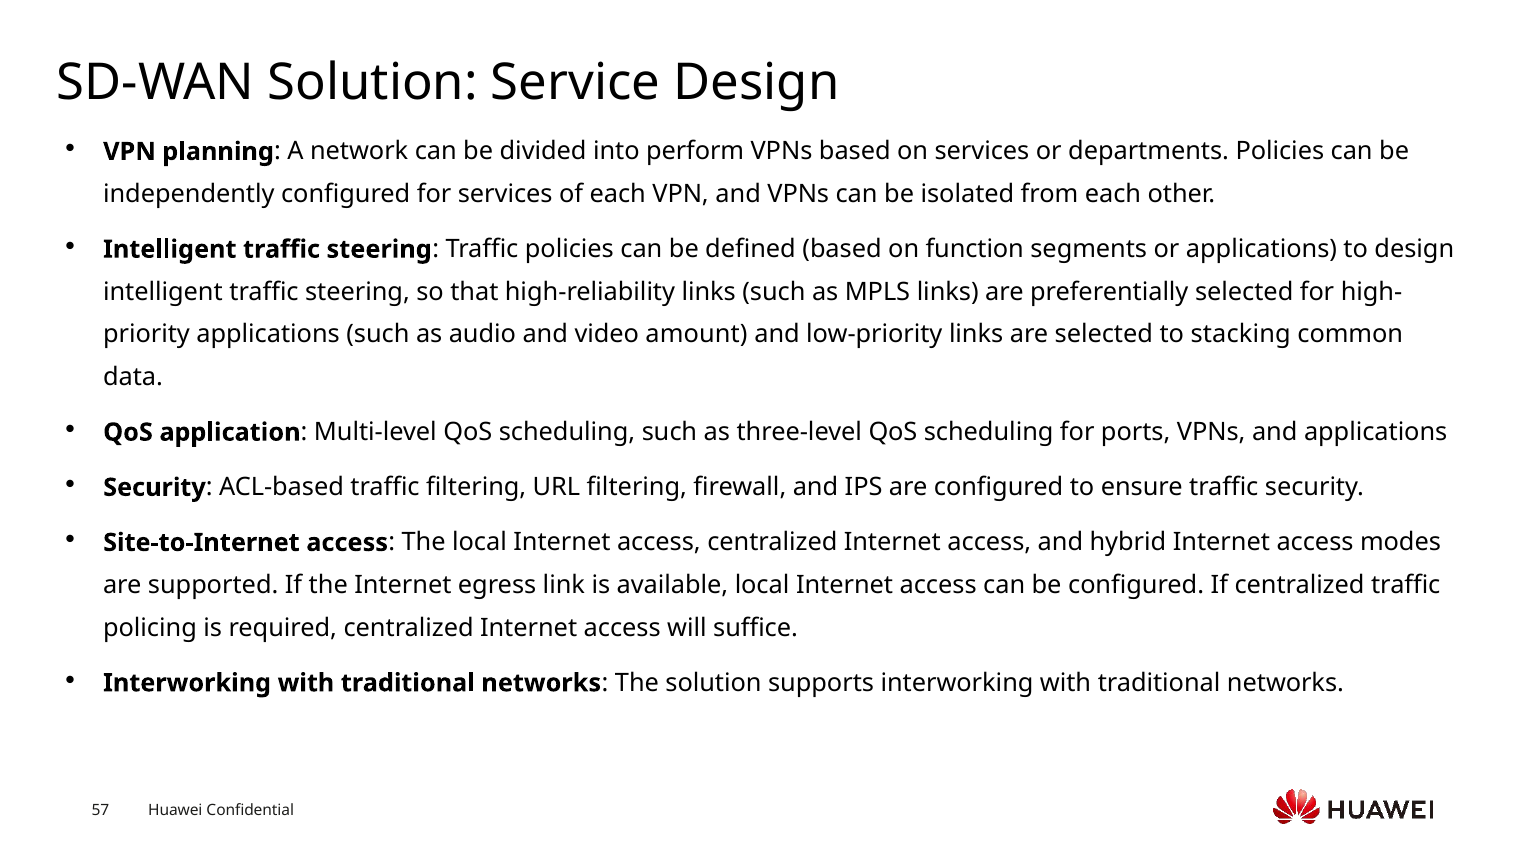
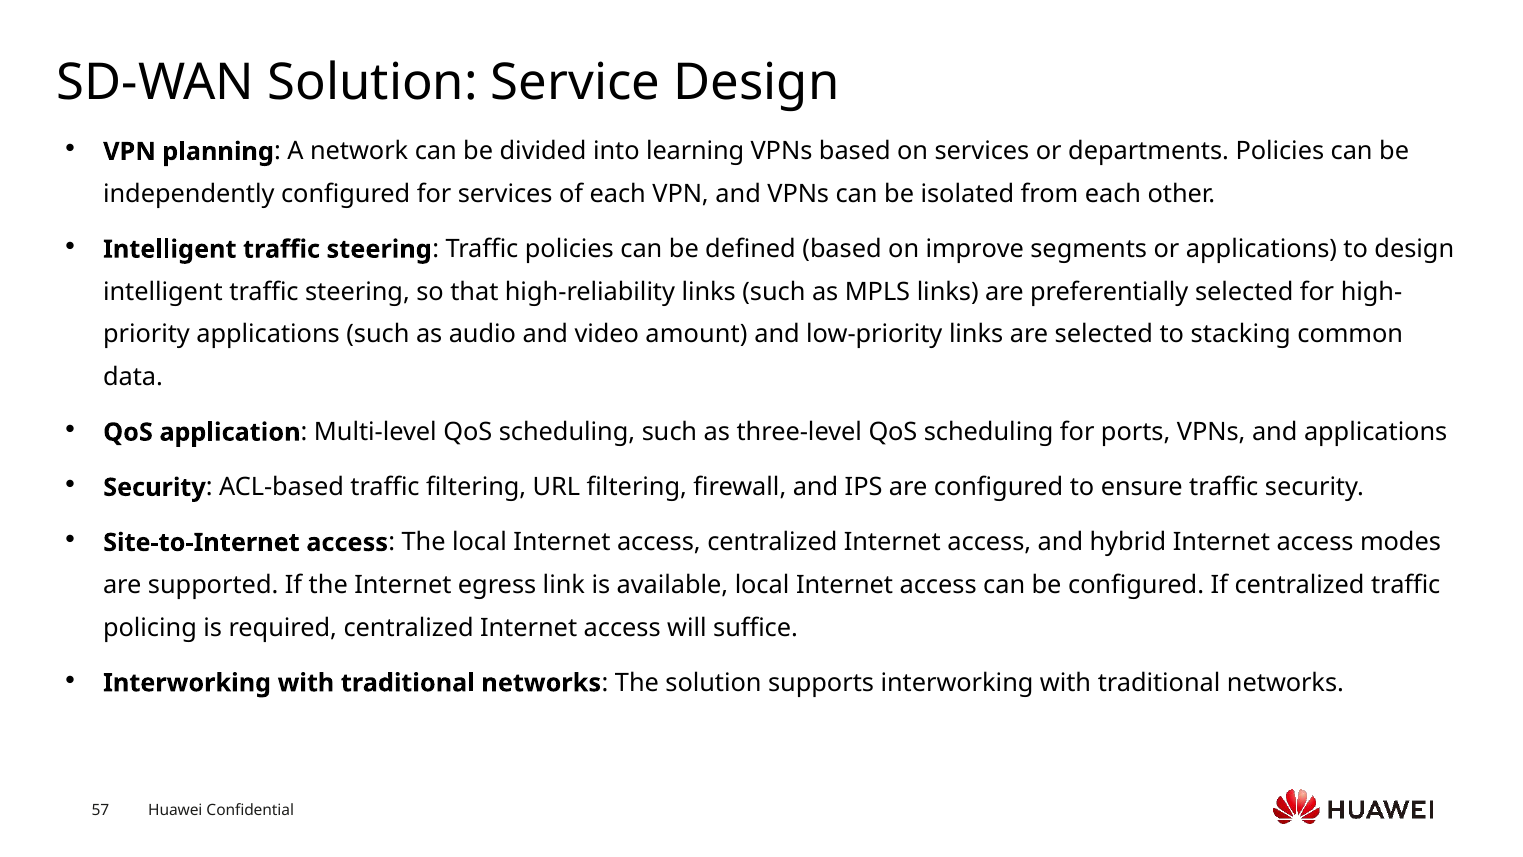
perform: perform -> learning (695, 152)
function: function -> improve (975, 249)
